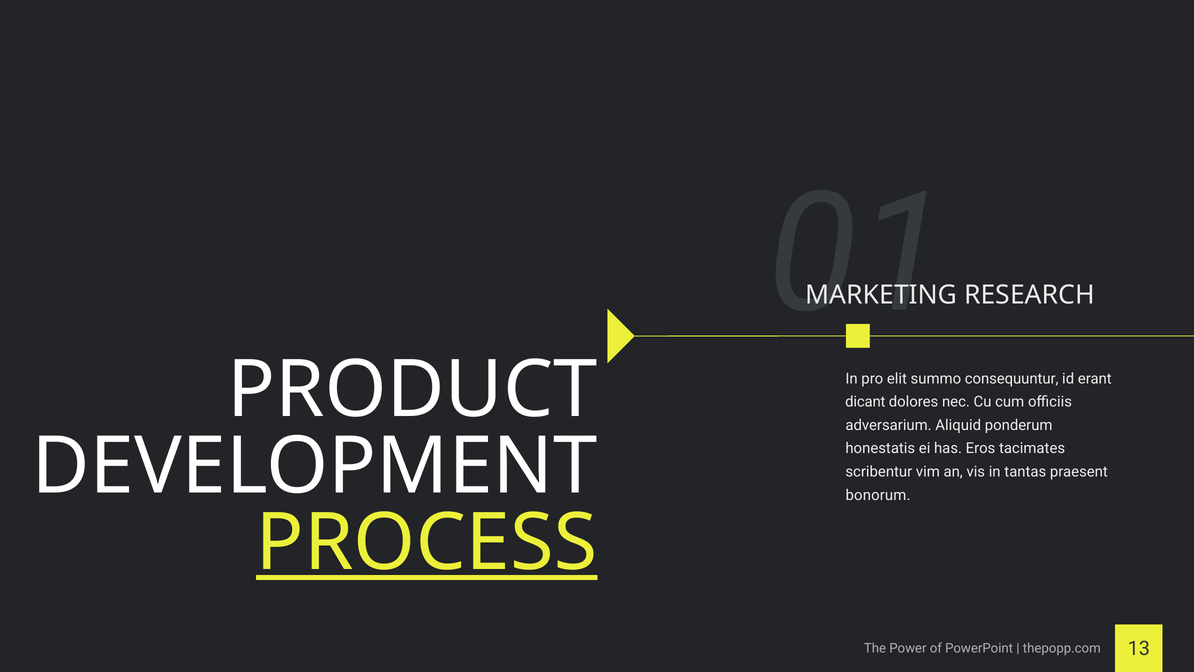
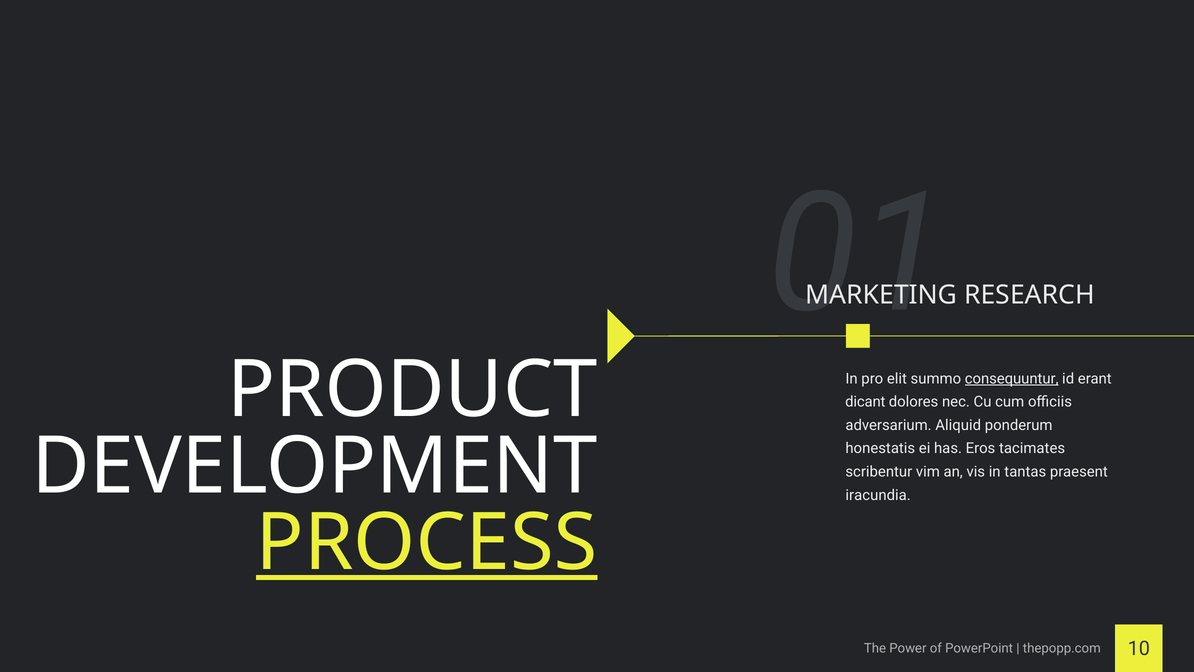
consequuntur underline: none -> present (1012, 378)
bonorum: bonorum -> iracundia (878, 495)
13: 13 -> 10 (1139, 648)
